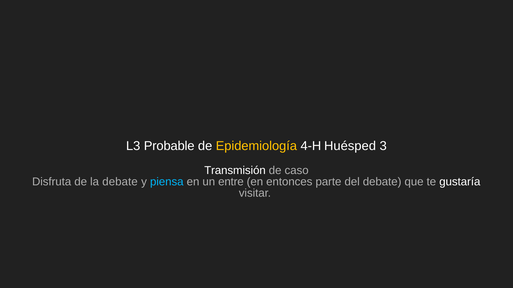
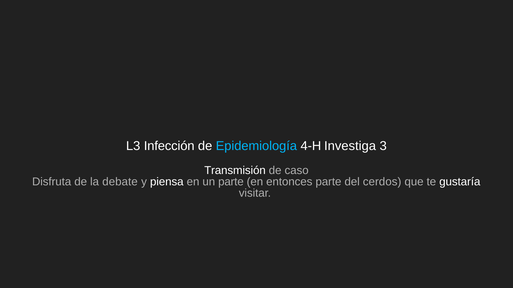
Probable: Probable -> Infección (169, 146)
Epidemiología colour: yellow -> light blue (256, 146)
Huésped: Huésped -> Investiga (350, 146)
piensa colour: light blue -> white (167, 182)
un entre: entre -> parte (231, 182)
del debate: debate -> cerdos (382, 182)
